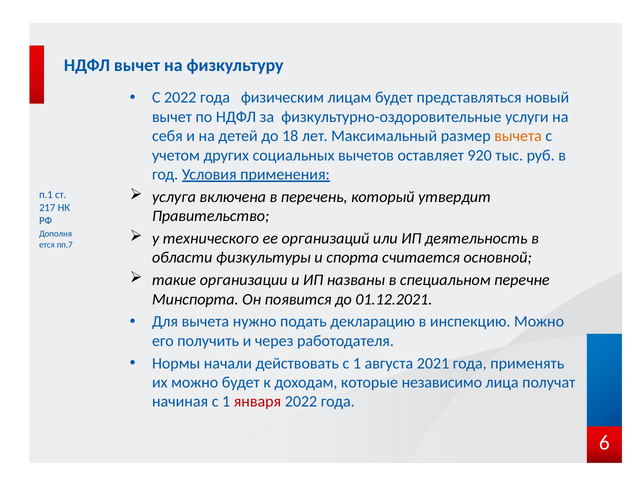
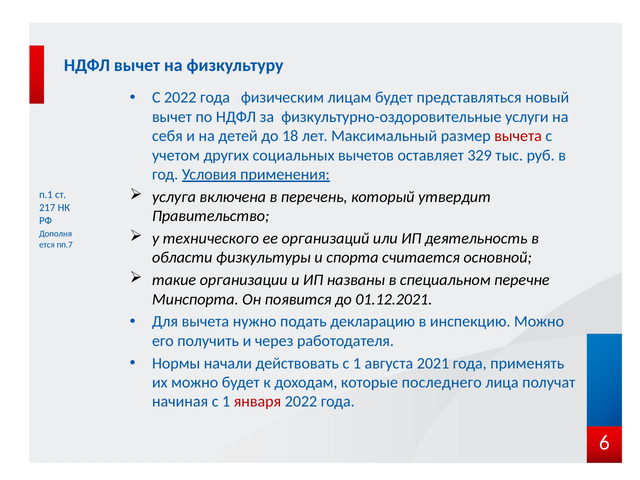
вычета colour: orange -> red (518, 136)
920: 920 -> 329 (480, 155)
независимо: независимо -> последнего (442, 382)
